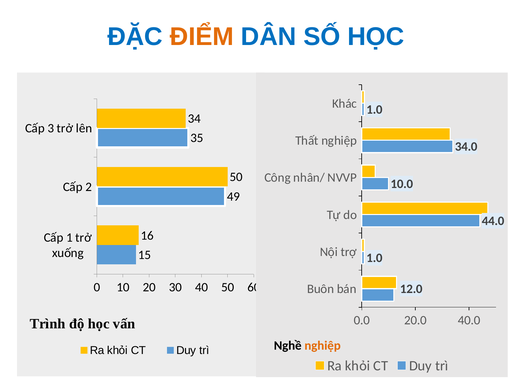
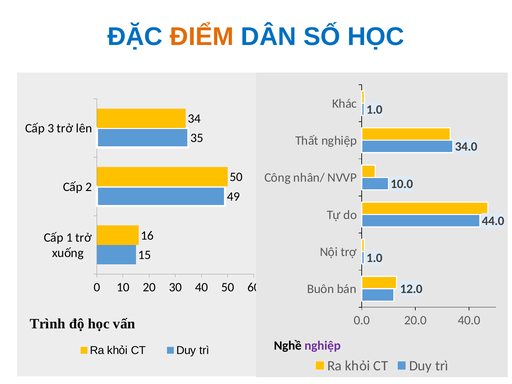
nghiệp colour: orange -> purple (323, 346)
